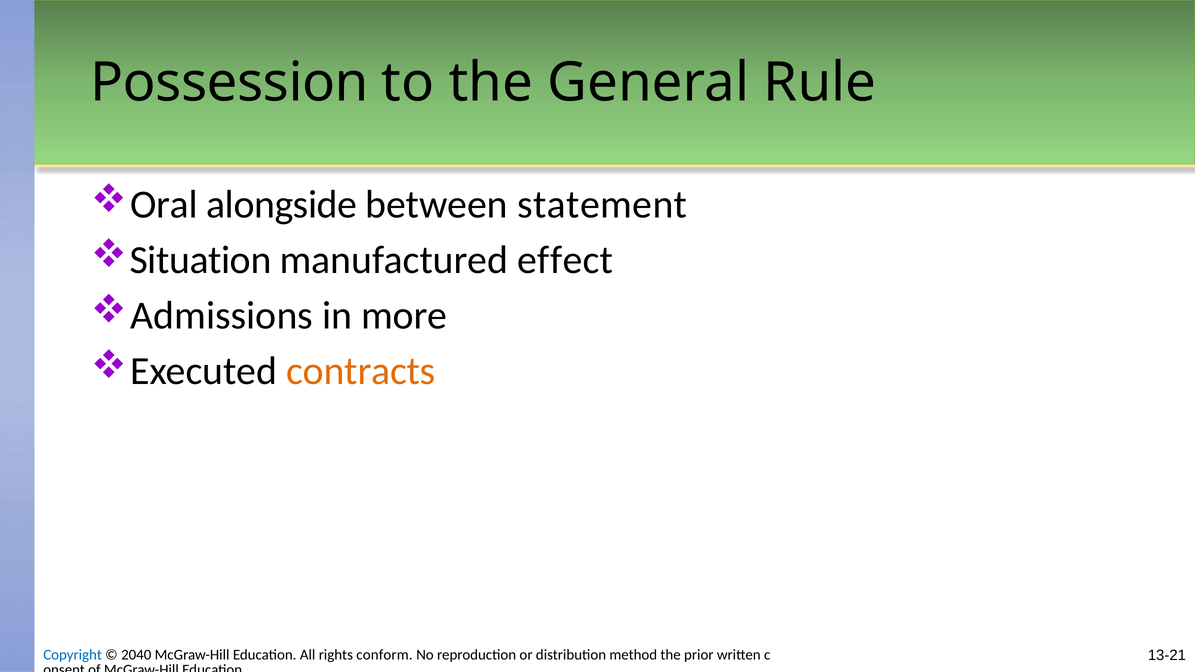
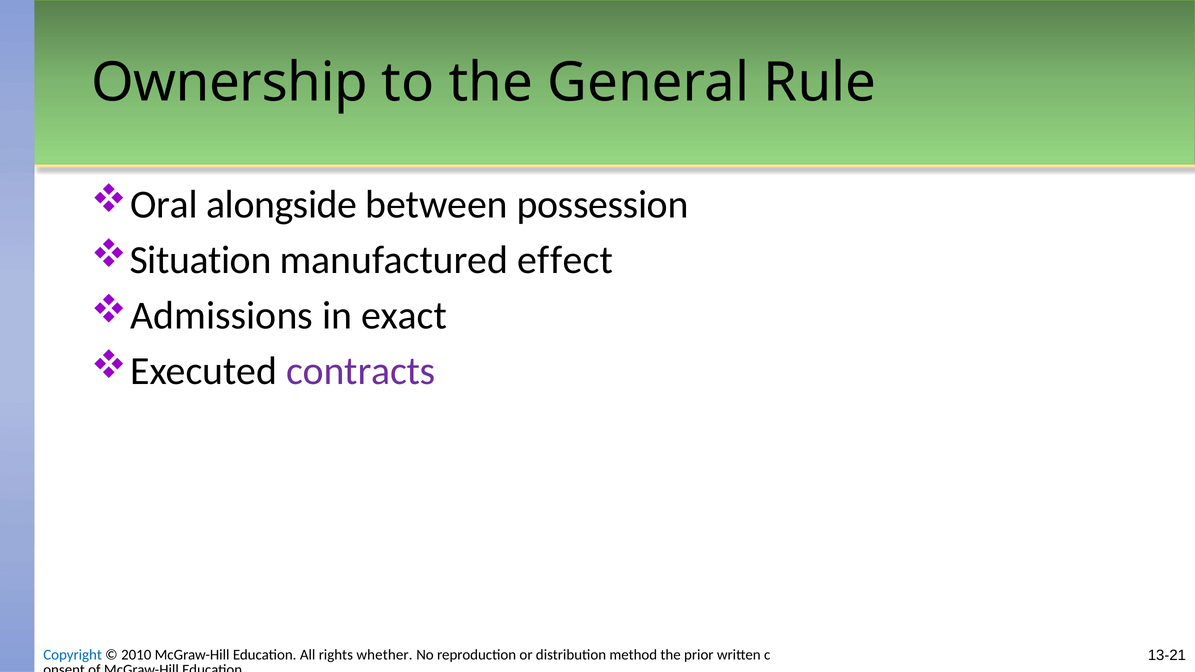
Possession: Possession -> Ownership (229, 82)
statement: statement -> possession (603, 205)
more: more -> exact (404, 316)
contracts colour: orange -> purple (361, 371)
2040: 2040 -> 2010 (136, 655)
conform: conform -> whether (384, 655)
